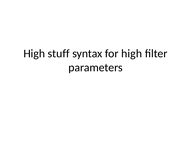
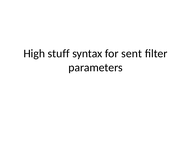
for high: high -> sent (132, 54)
